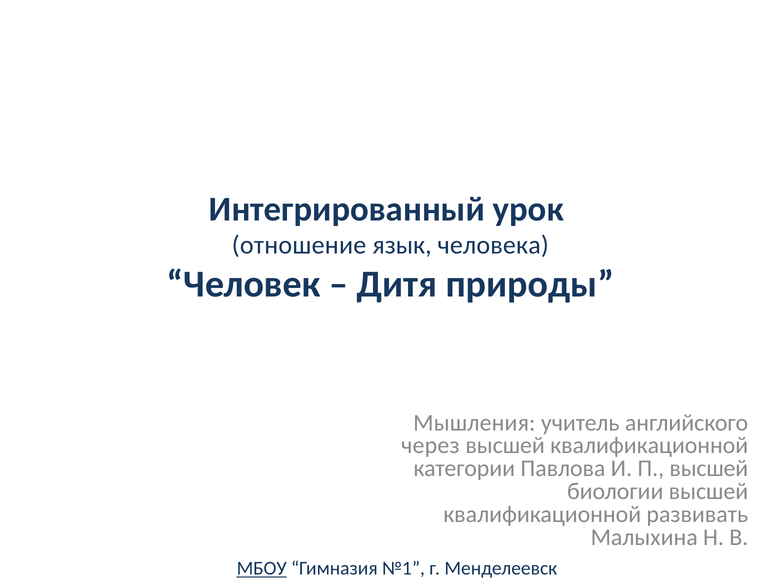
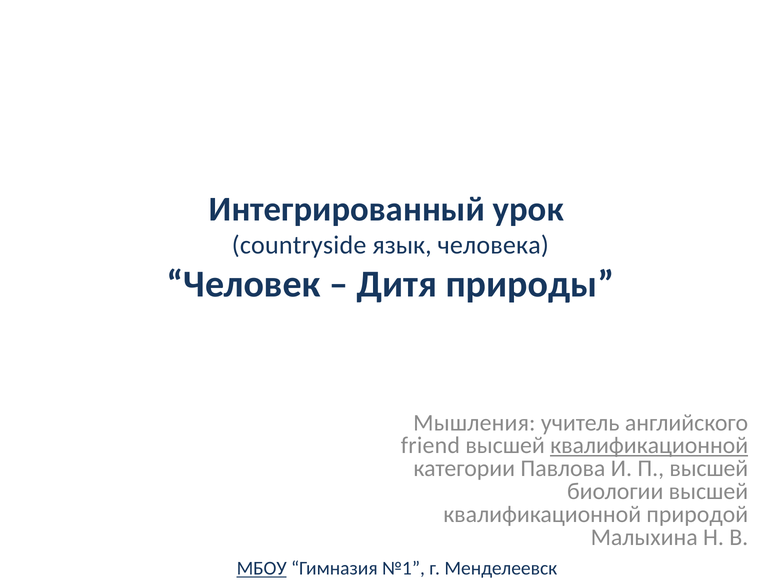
отношение: отношение -> countryside (299, 245)
через: через -> friend (430, 445)
квалификационной underline: none -> present (649, 445)
развивать: развивать -> природой (697, 514)
